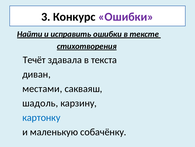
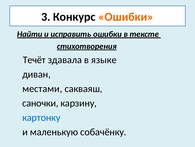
Ошибки colour: purple -> orange (126, 17)
текста: текста -> языке (104, 60)
шадоль: шадоль -> саночки (40, 103)
